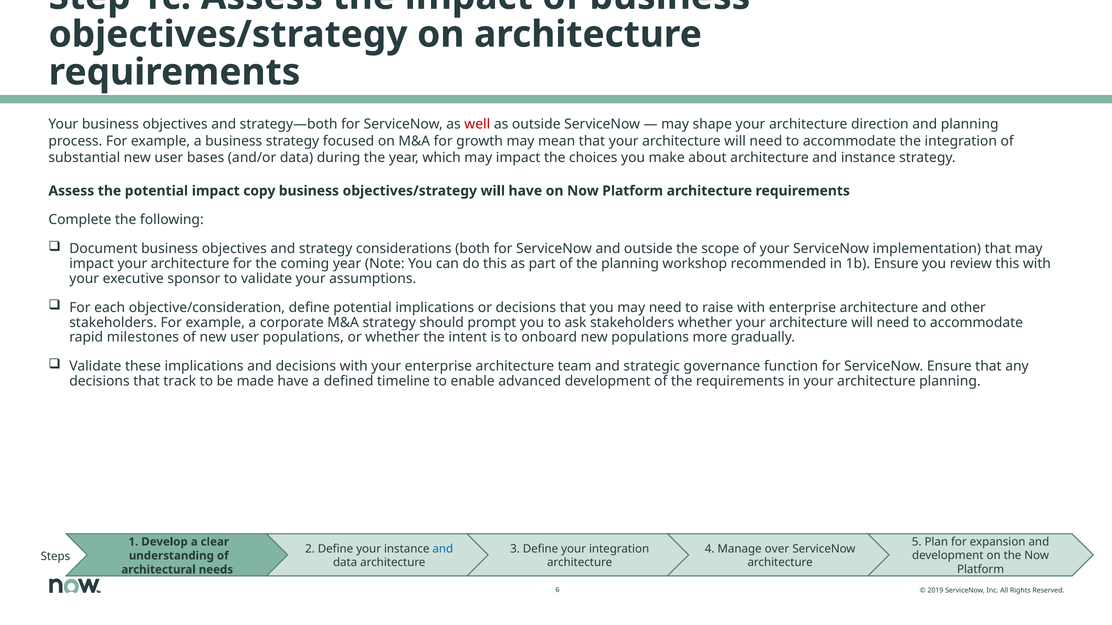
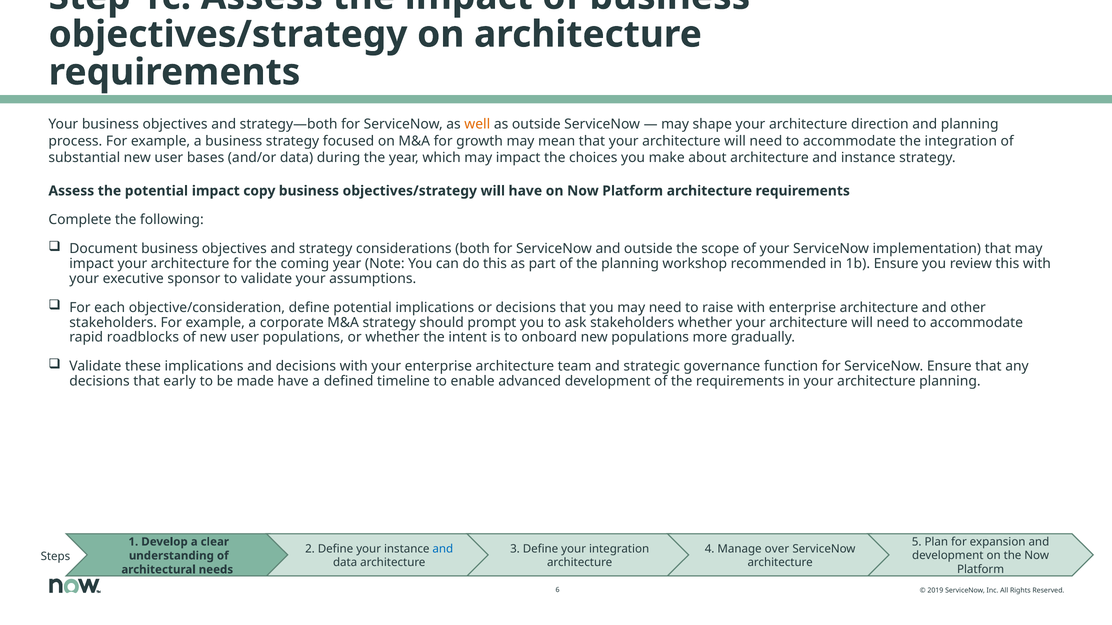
well colour: red -> orange (477, 124)
milestones: milestones -> roadblocks (143, 338)
track: track -> early (180, 382)
